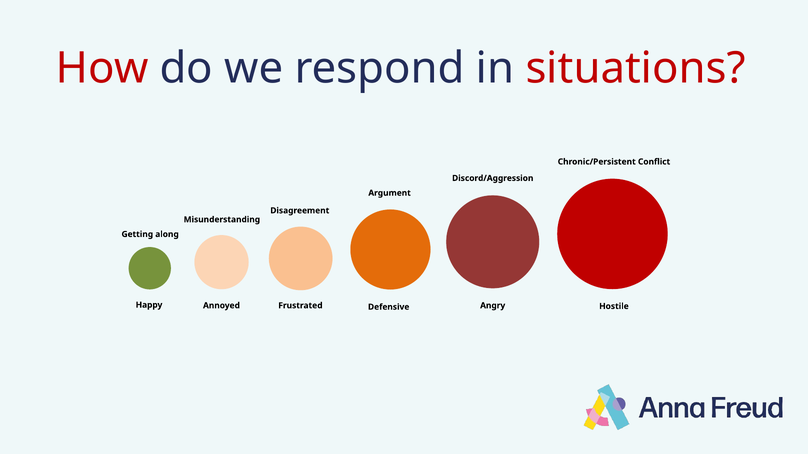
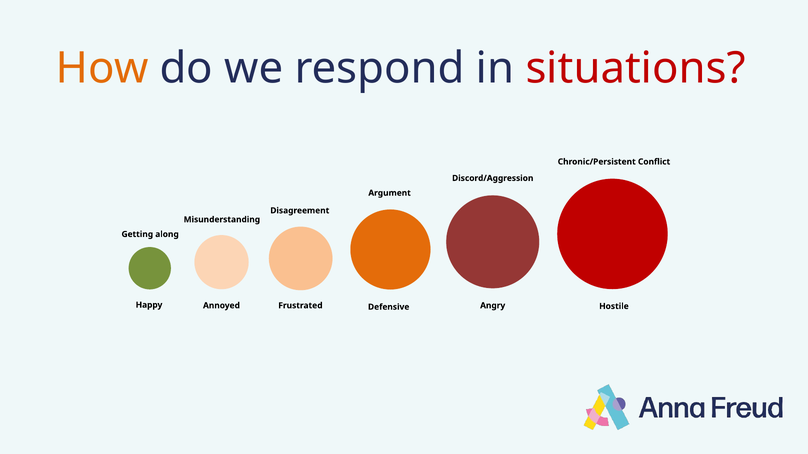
How colour: red -> orange (102, 68)
